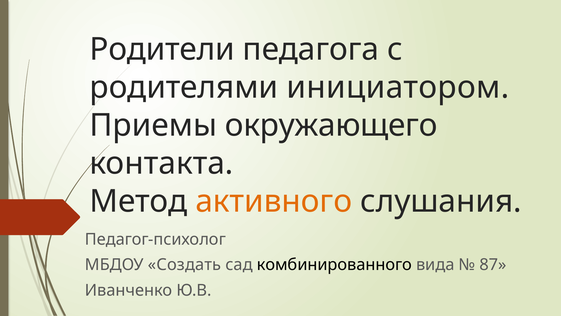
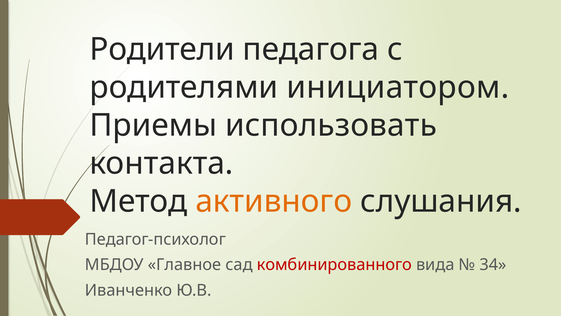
окружающего: окружающего -> использовать (331, 125)
Создать: Создать -> Главное (185, 264)
комбинированного colour: black -> red (334, 264)
87: 87 -> 34 (493, 264)
